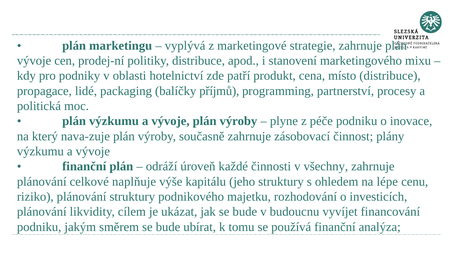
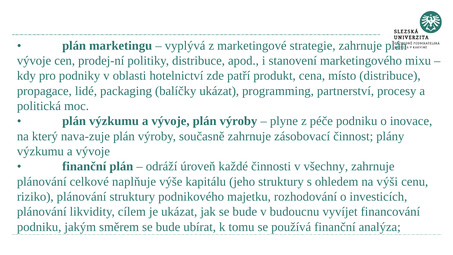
balíčky příjmů: příjmů -> ukázat (219, 91)
lépe: lépe -> výši (387, 181)
